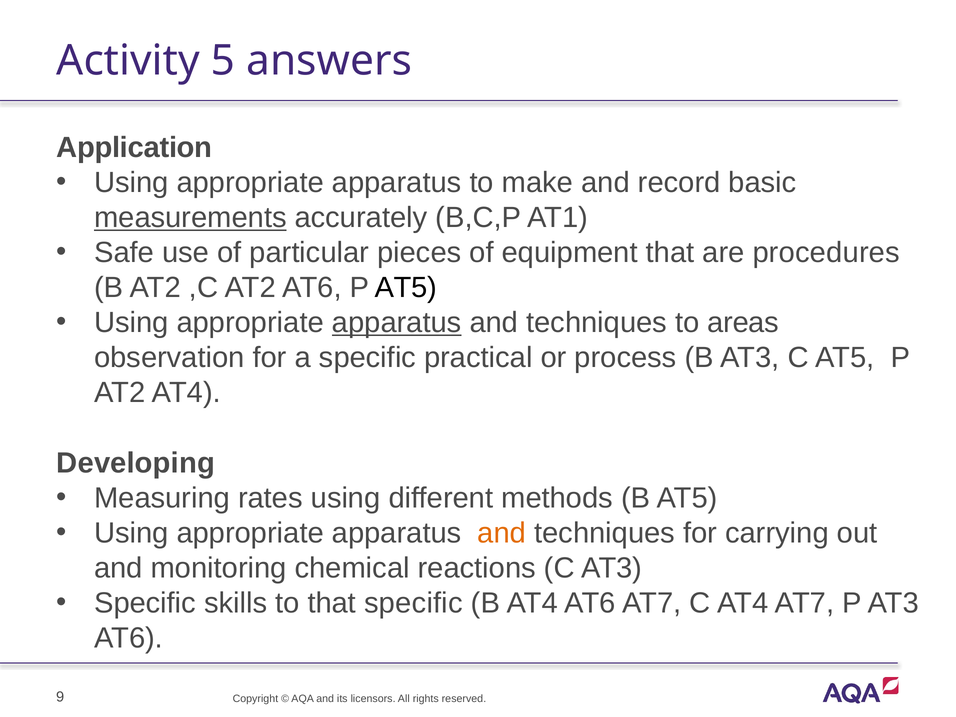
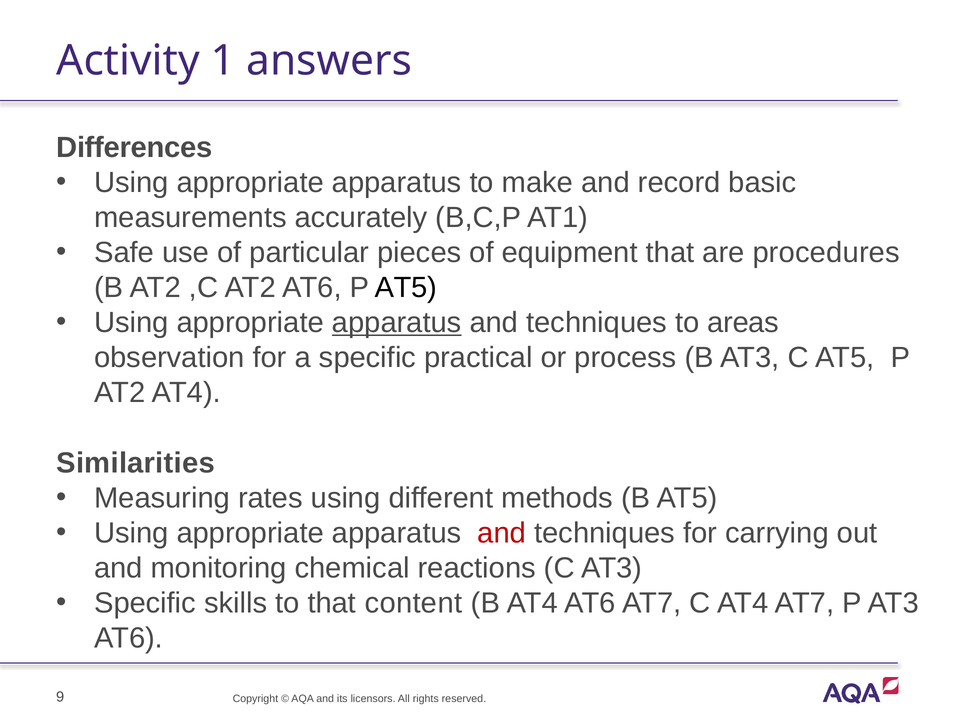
5: 5 -> 1 (223, 61)
Application: Application -> Differences (134, 148)
measurements underline: present -> none (190, 218)
Developing: Developing -> Similarities (136, 463)
and colour: orange -> red (502, 533)
that specific: specific -> content (413, 603)
